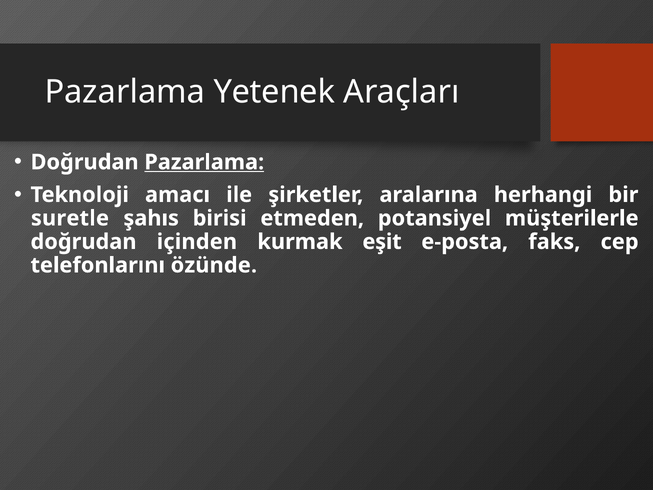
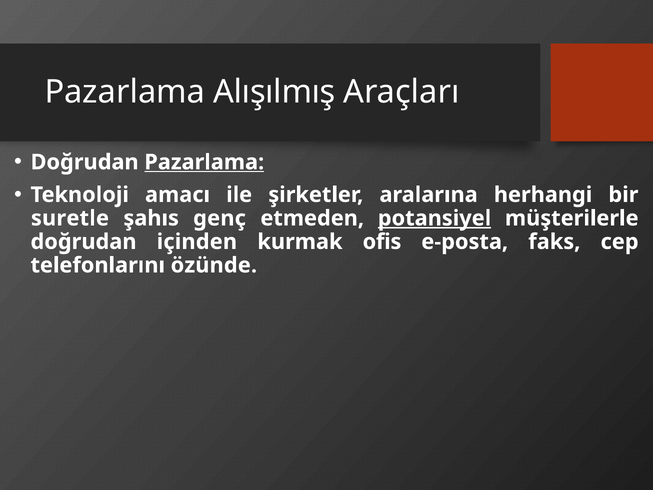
Yetenek: Yetenek -> Alışılmış (274, 92)
birisi: birisi -> genç (220, 218)
potansiyel underline: none -> present (434, 218)
eşit: eşit -> ofis (382, 242)
